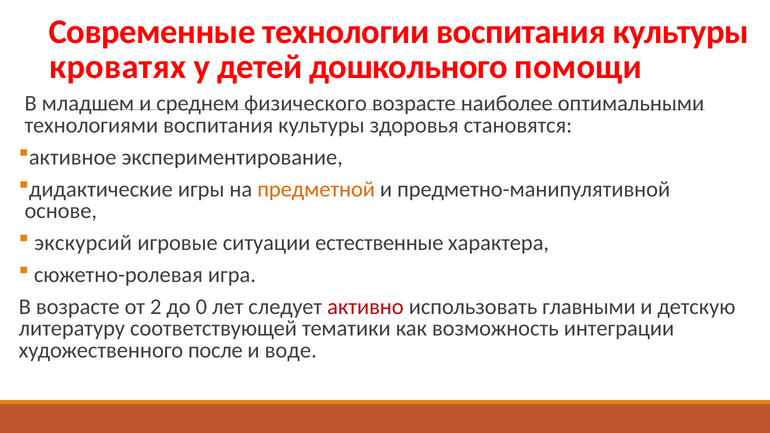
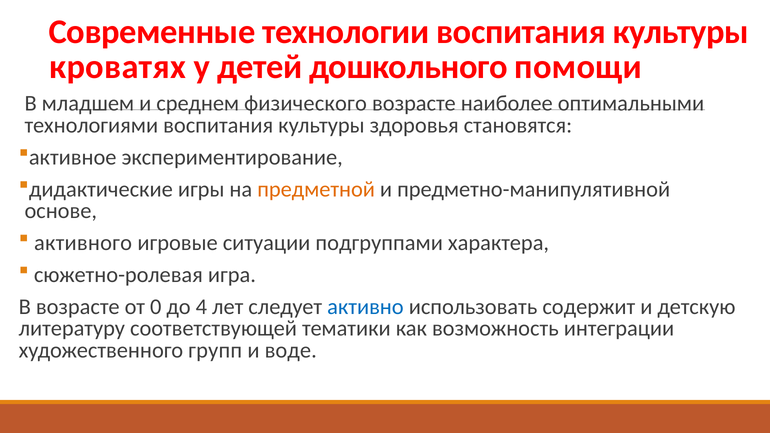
экскурсий: экскурсий -> активного (83, 243)
естественные: естественные -> подгруппами (379, 243)
2: 2 -> 0 (156, 307)
0: 0 -> 4 (201, 307)
активно colour: red -> blue (365, 307)
главными: главными -> содержит (589, 307)
после: после -> групп (215, 350)
